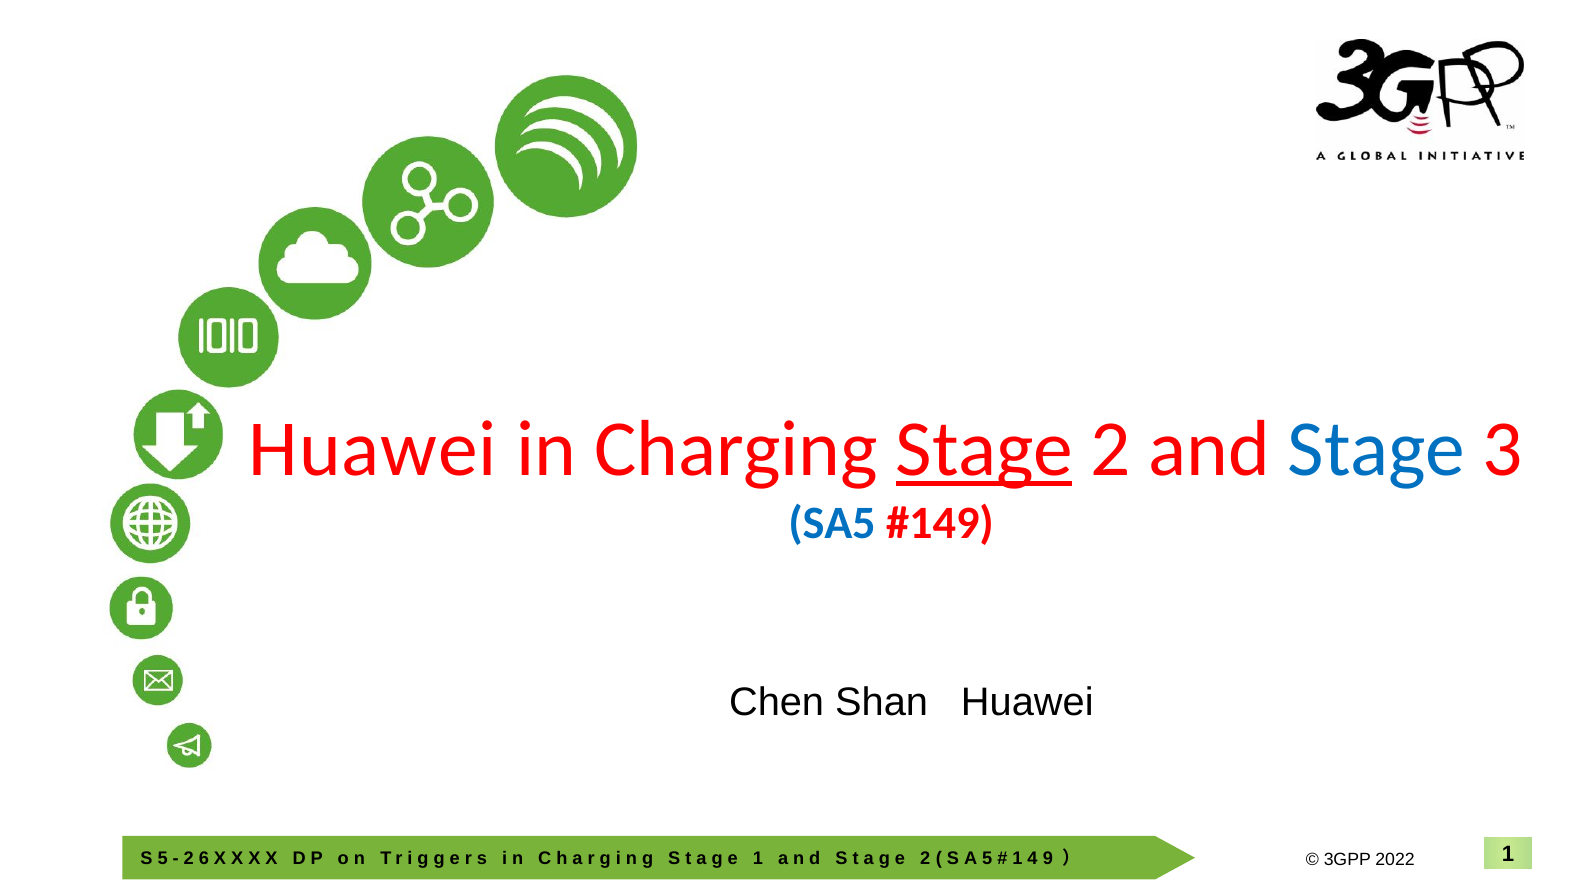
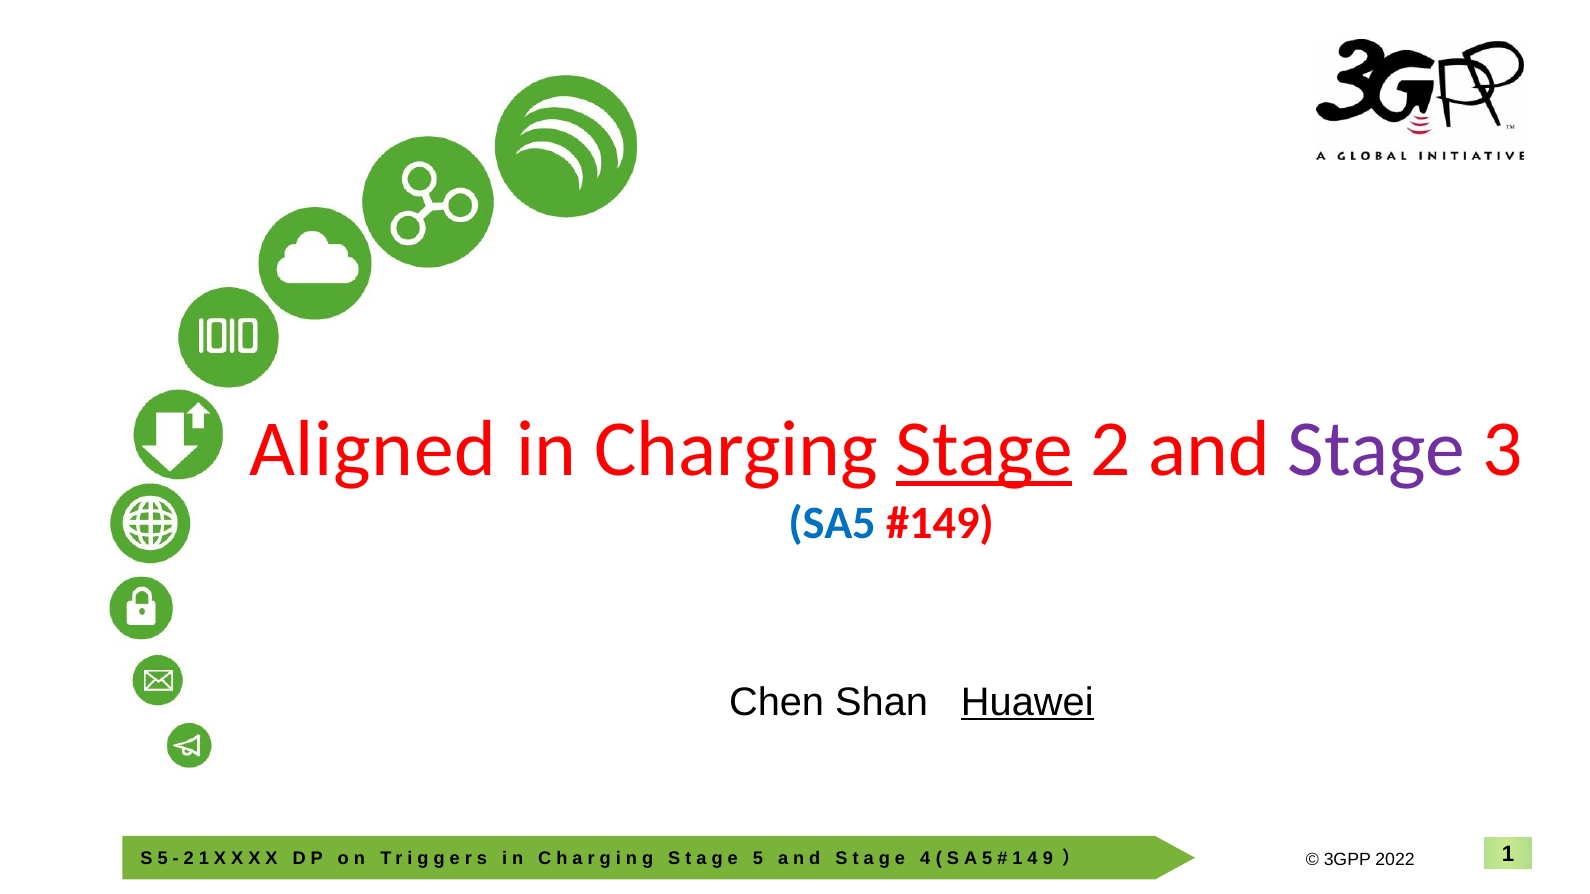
Huawei: Huawei -> Aligned (373, 450)
Stage colour: blue -> purple (1376, 450)
Huawei underline: none -> present (1027, 702)
2 6: 6 -> 1 (204, 859)
1: 1 -> 5 (758, 859)
2: 2 -> 4 (925, 859)
